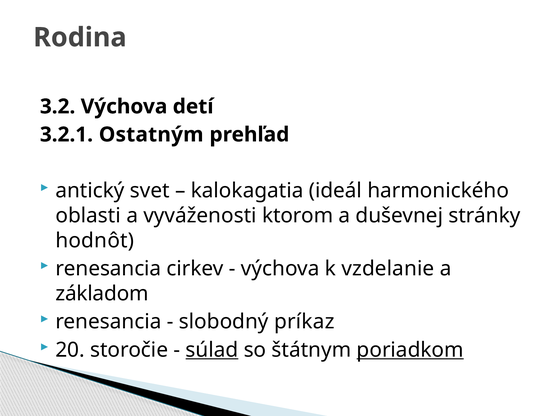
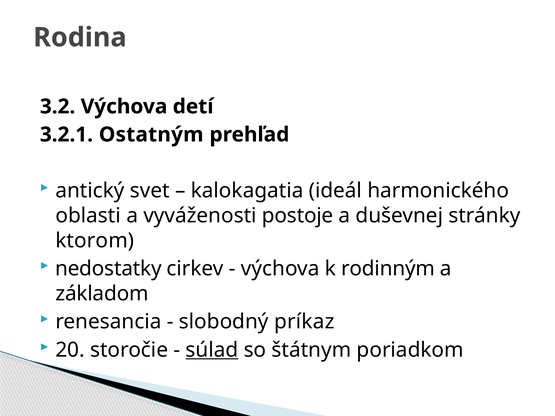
ktorom: ktorom -> postoje (298, 216)
hodnôt: hodnôt -> ktorom (95, 241)
renesancia: renesancia -> nedostatky (108, 269)
vzdelanie: vzdelanie -> rodinným (388, 269)
poriadkom underline: present -> none (410, 350)
